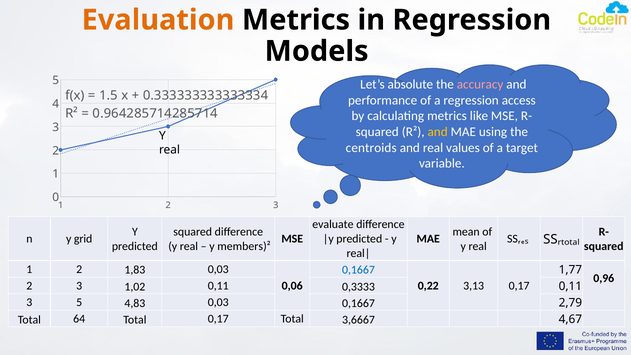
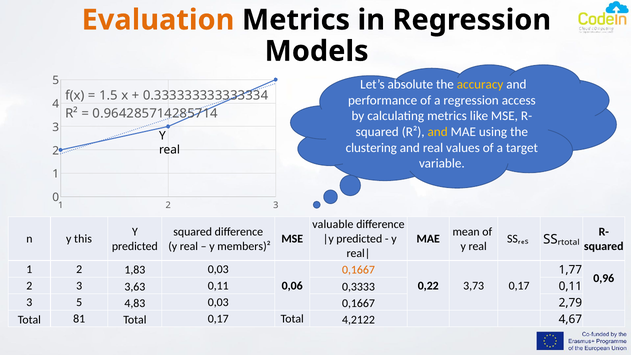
accuracy colour: pink -> yellow (480, 85)
centroids: centroids -> clustering (371, 148)
evaluate: evaluate -> valuable (333, 224)
grid: grid -> this (83, 239)
0,1667 colour: blue -> orange (358, 270)
1,02: 1,02 -> 3,63 (135, 287)
3,13: 3,13 -> 3,73 (474, 286)
64: 64 -> 81 (79, 319)
3,6667: 3,6667 -> 4,2122 (358, 320)
